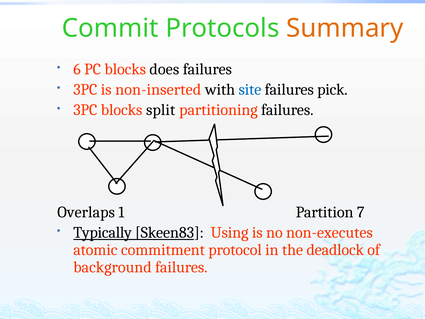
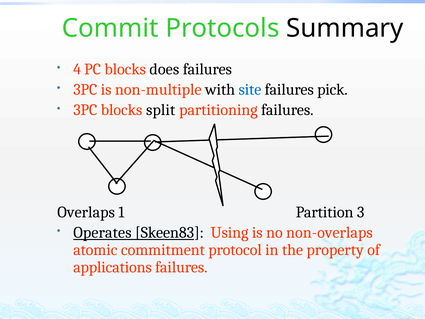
Summary colour: orange -> black (345, 28)
6: 6 -> 4 (77, 69)
non-inserted: non-inserted -> non-multiple (158, 89)
7: 7 -> 3 (361, 212)
Typically: Typically -> Operates (102, 232)
non-executes: non-executes -> non-overlaps (329, 232)
deadlock: deadlock -> property (335, 250)
background: background -> applications (113, 267)
